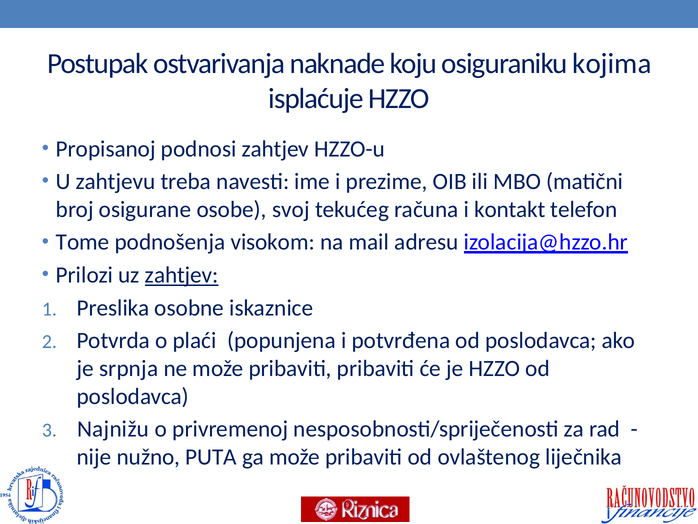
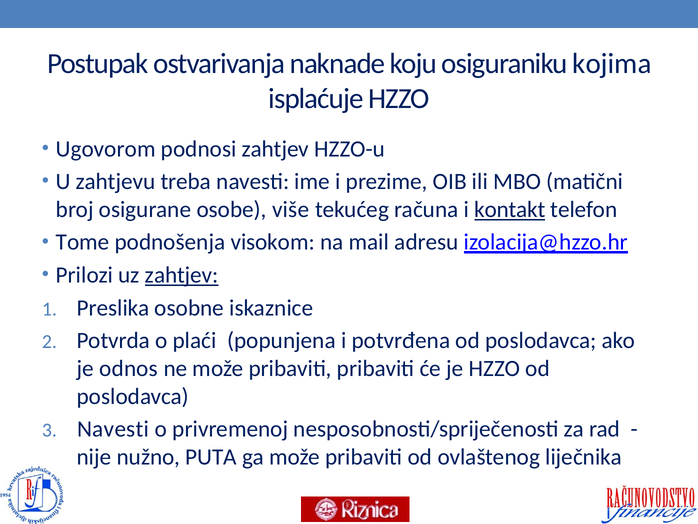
Propisanoj: Propisanoj -> Ugovorom (106, 149)
svoj: svoj -> više (291, 209)
kontakt underline: none -> present (510, 209)
srpnja: srpnja -> odnos (129, 368)
Najnižu: Najnižu -> Navesti (113, 429)
